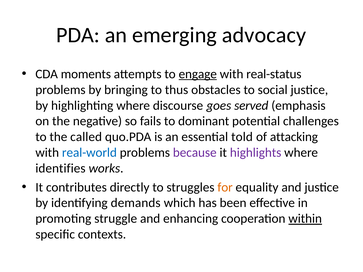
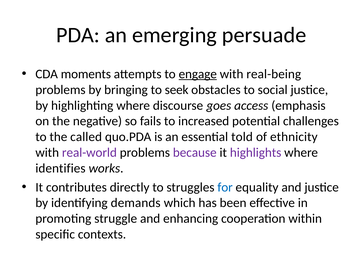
advocacy: advocacy -> persuade (264, 35)
real-status: real-status -> real-being (274, 74)
thus: thus -> seek (177, 90)
served: served -> access (251, 106)
dominant: dominant -> increased (204, 121)
attacking: attacking -> ethnicity (294, 137)
real-world colour: blue -> purple (89, 153)
for colour: orange -> blue (225, 187)
within underline: present -> none (305, 219)
